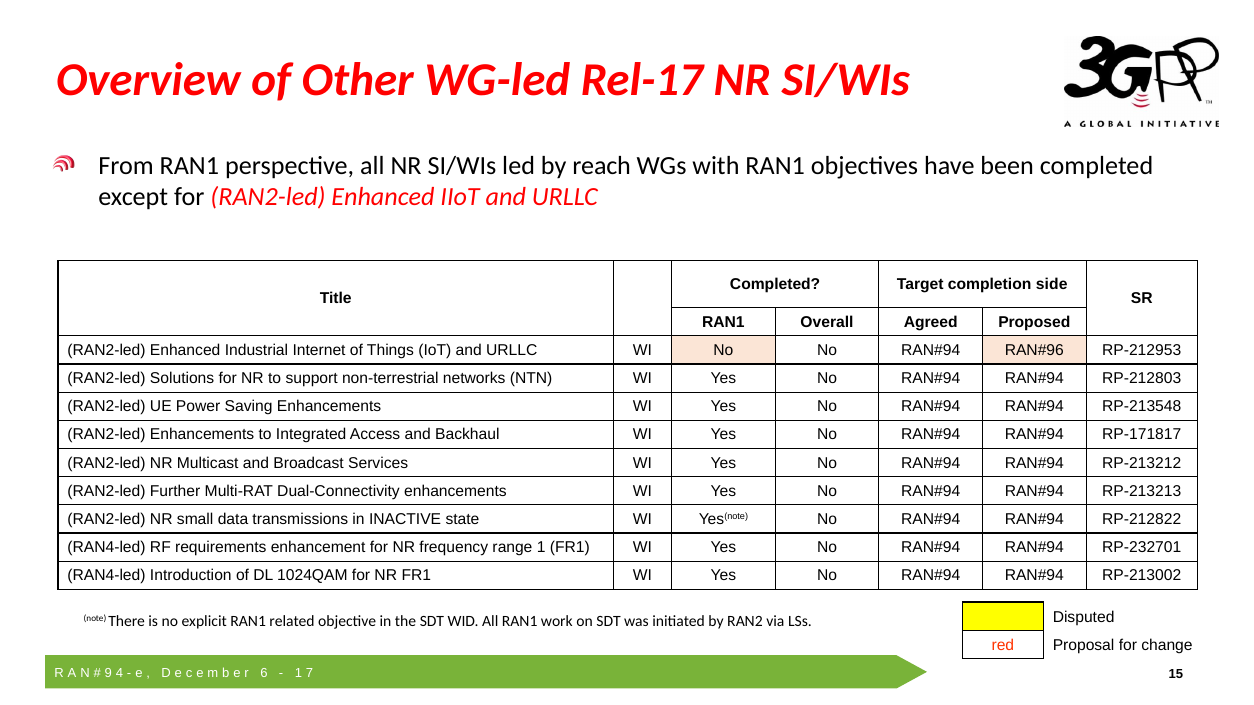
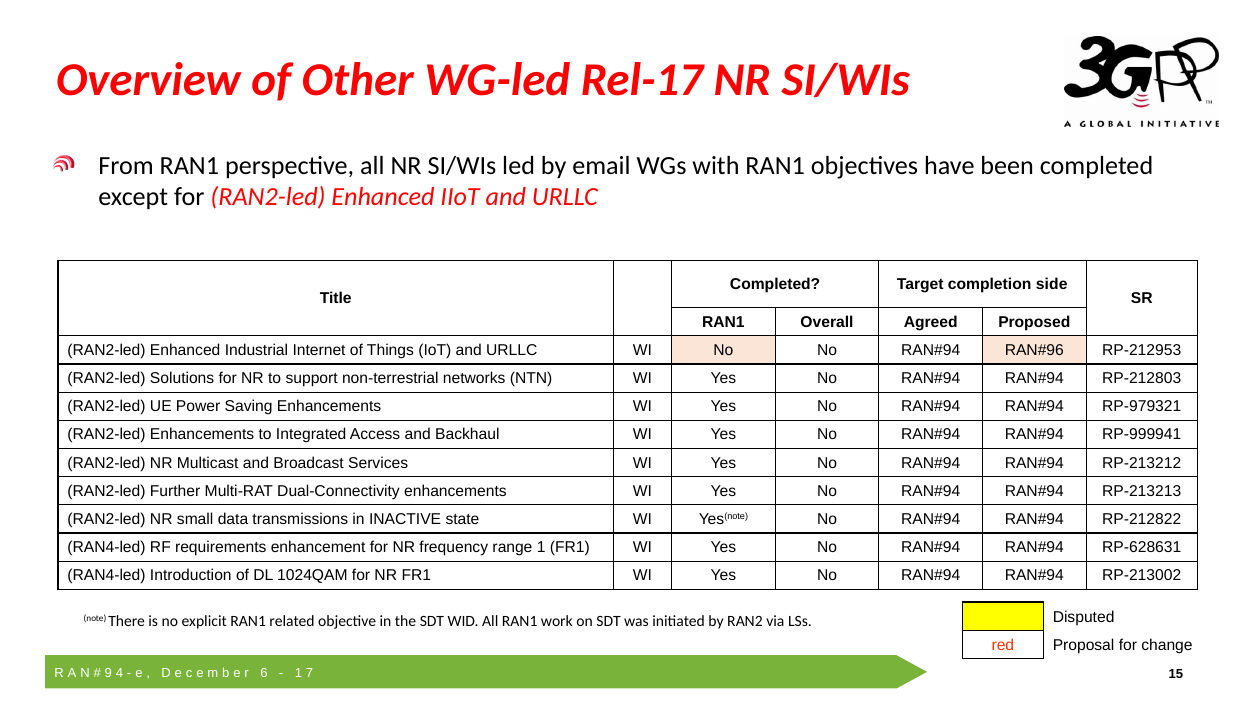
reach: reach -> email (602, 166)
RP-213548: RP-213548 -> RP-979321 (1142, 407)
RP-171817: RP-171817 -> RP-999941 (1142, 435)
RP-232701: RP-232701 -> RP-628631 (1142, 548)
